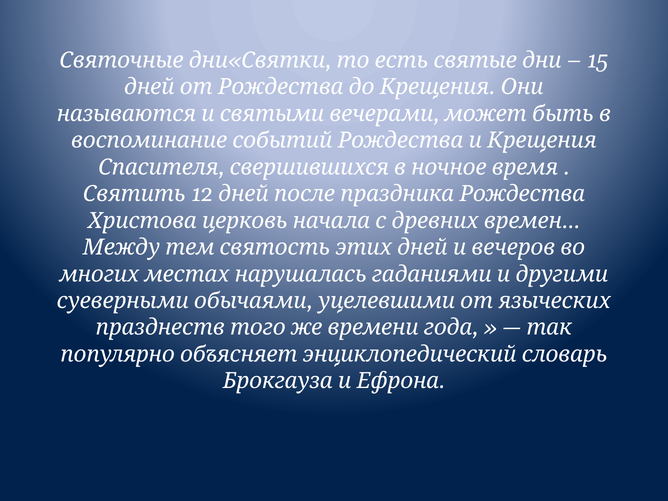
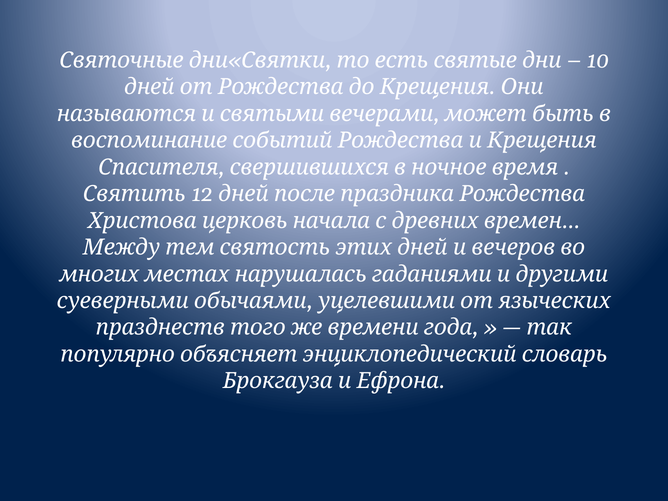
15: 15 -> 10 (598, 60)
